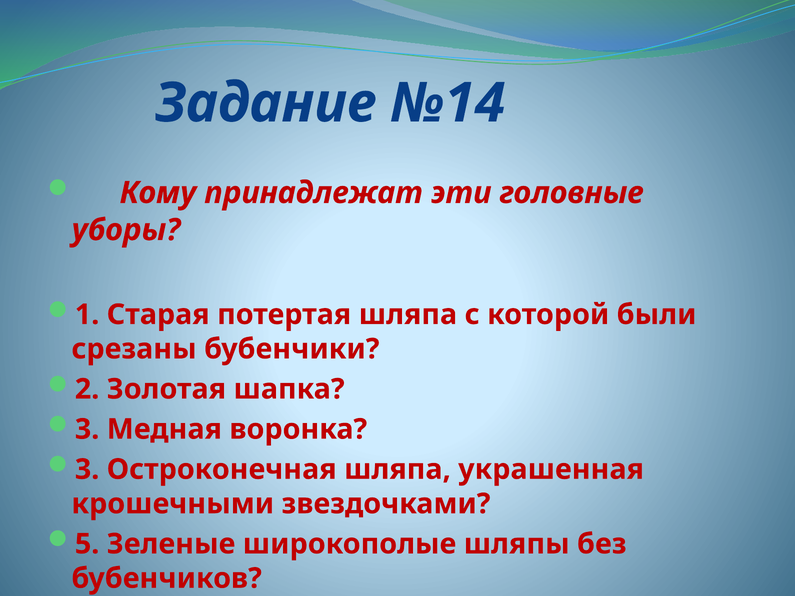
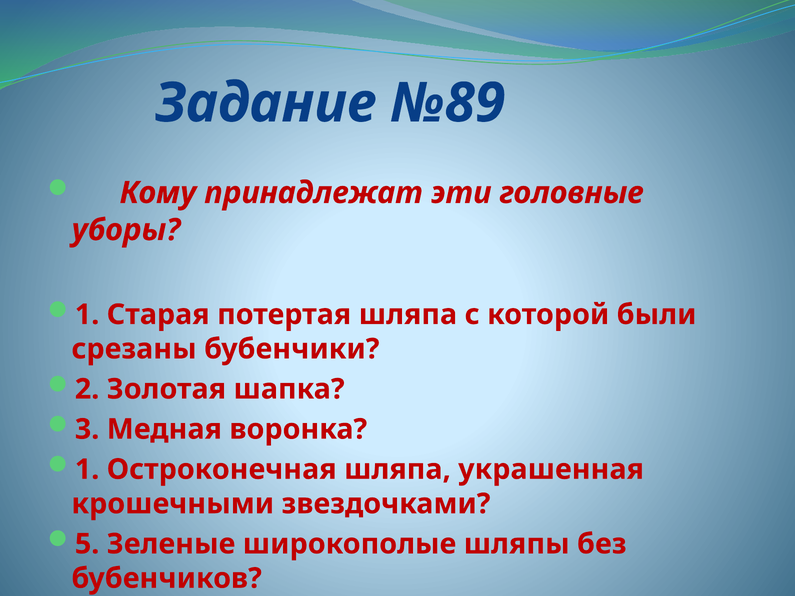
№14: №14 -> №89 (448, 103)
3: 3 -> 1 (87, 470)
